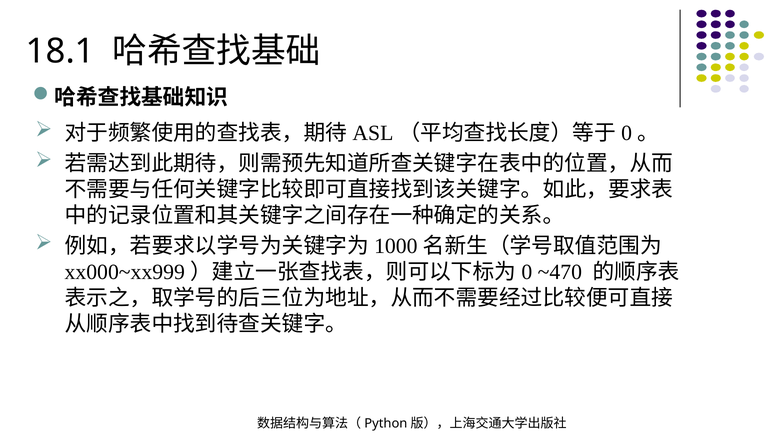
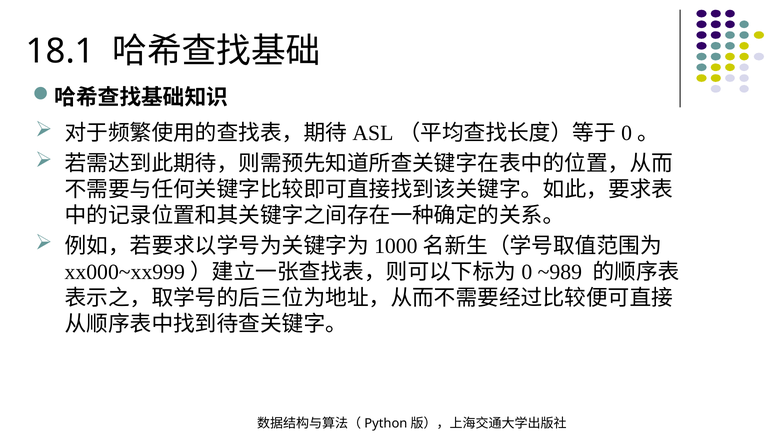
~470: ~470 -> ~989 (560, 272)
